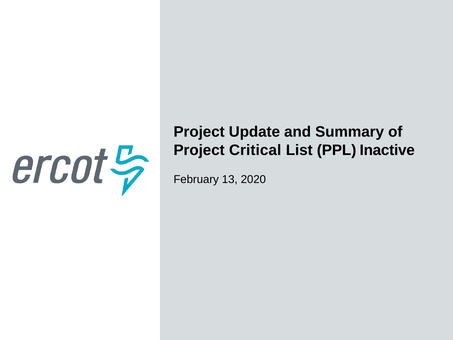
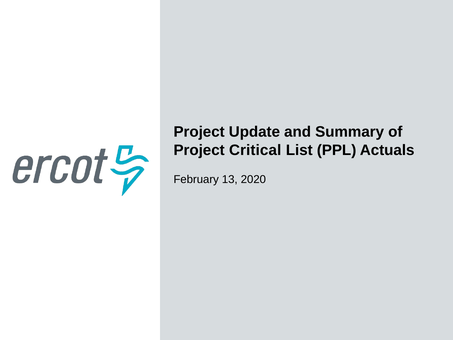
Inactive: Inactive -> Actuals (387, 150)
